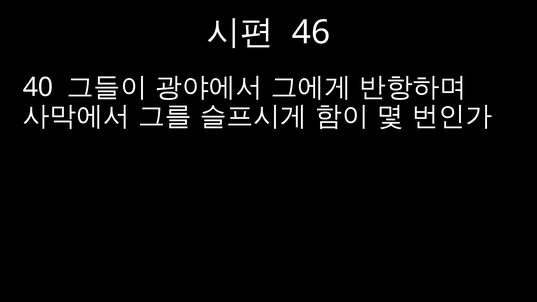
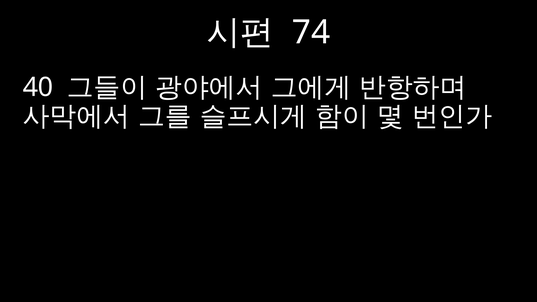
46: 46 -> 74 (311, 32)
